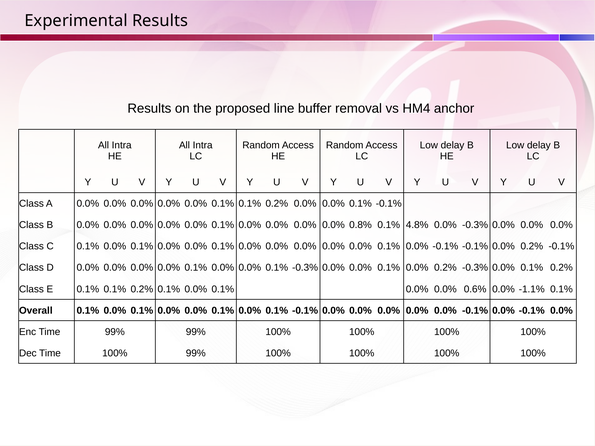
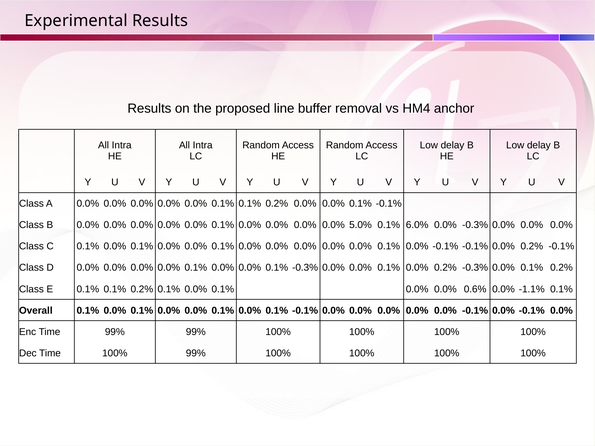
0.8%: 0.8% -> 5.0% (360, 225)
4.8%: 4.8% -> 6.0% (417, 225)
